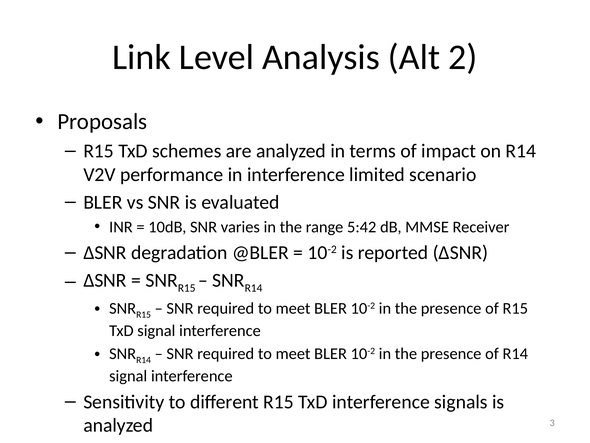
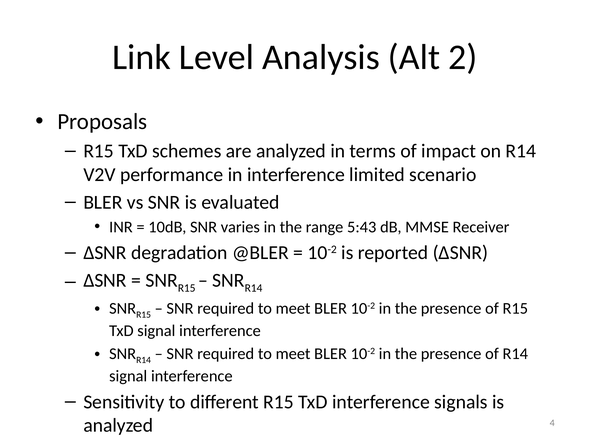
5:42: 5:42 -> 5:43 (362, 227)
3: 3 -> 4 (552, 422)
